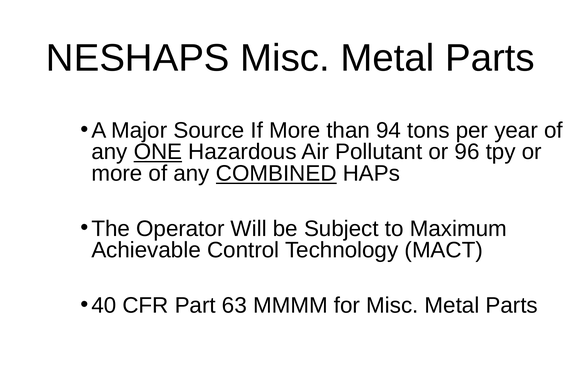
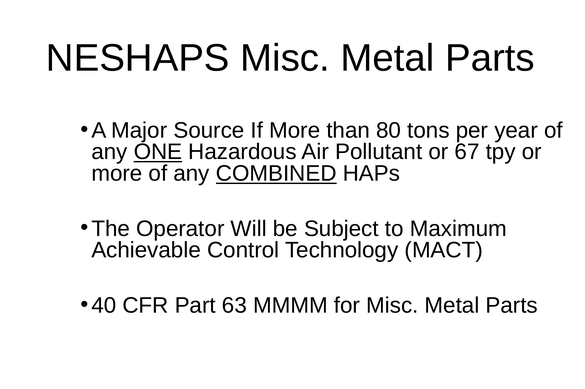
94: 94 -> 80 (389, 131)
96: 96 -> 67 (467, 152)
